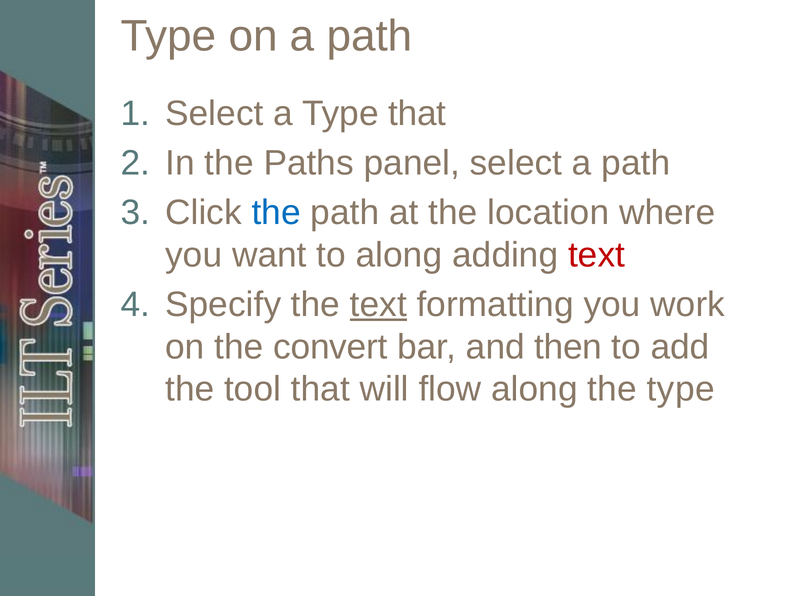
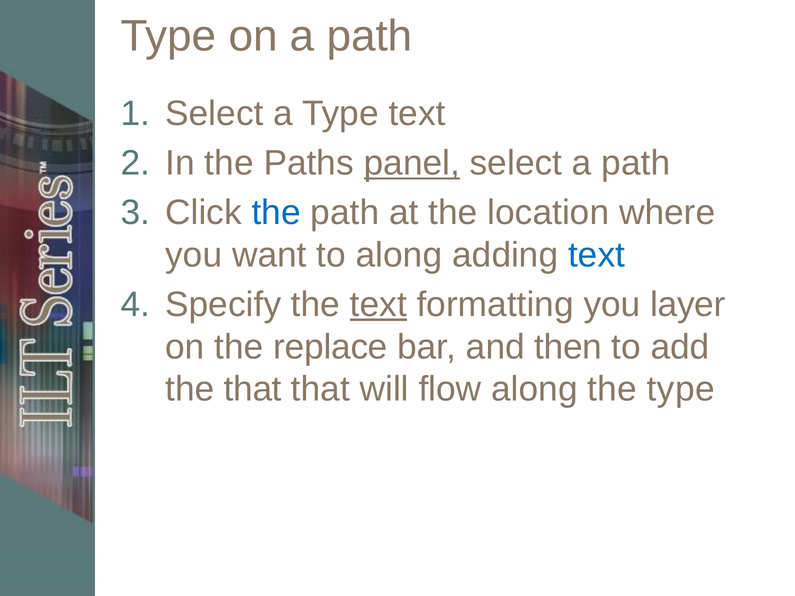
Type that: that -> text (417, 114)
panel underline: none -> present (412, 163)
text colour: red -> blue (597, 255)
work: work -> layer (688, 305)
convert: convert -> replace (330, 347)
the tool: tool -> that (253, 389)
